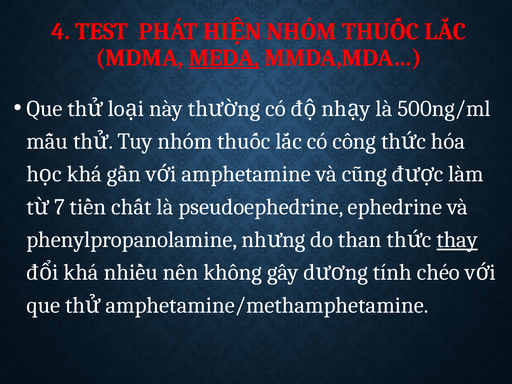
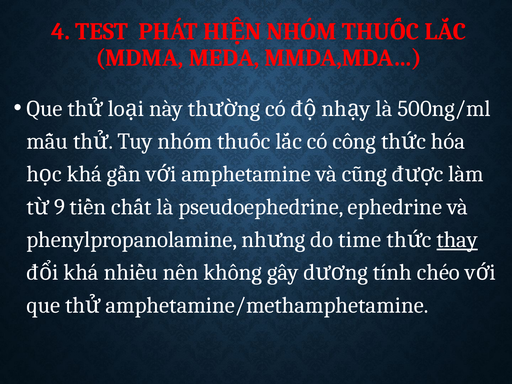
MEDA underline: present -> none (224, 58)
7: 7 -> 9 (59, 207)
than: than -> time (360, 240)
